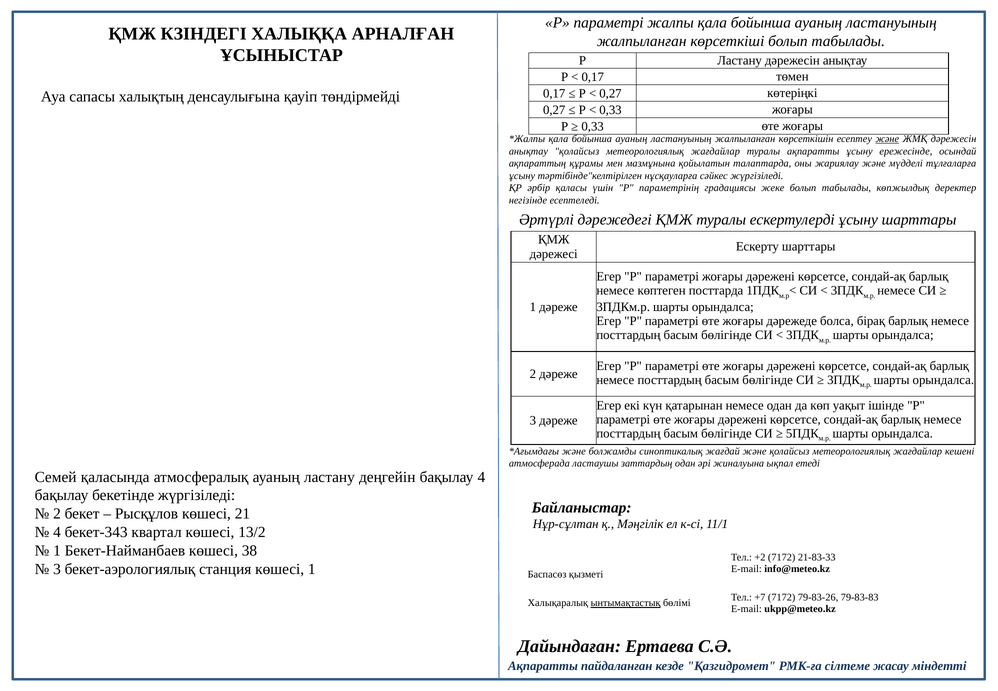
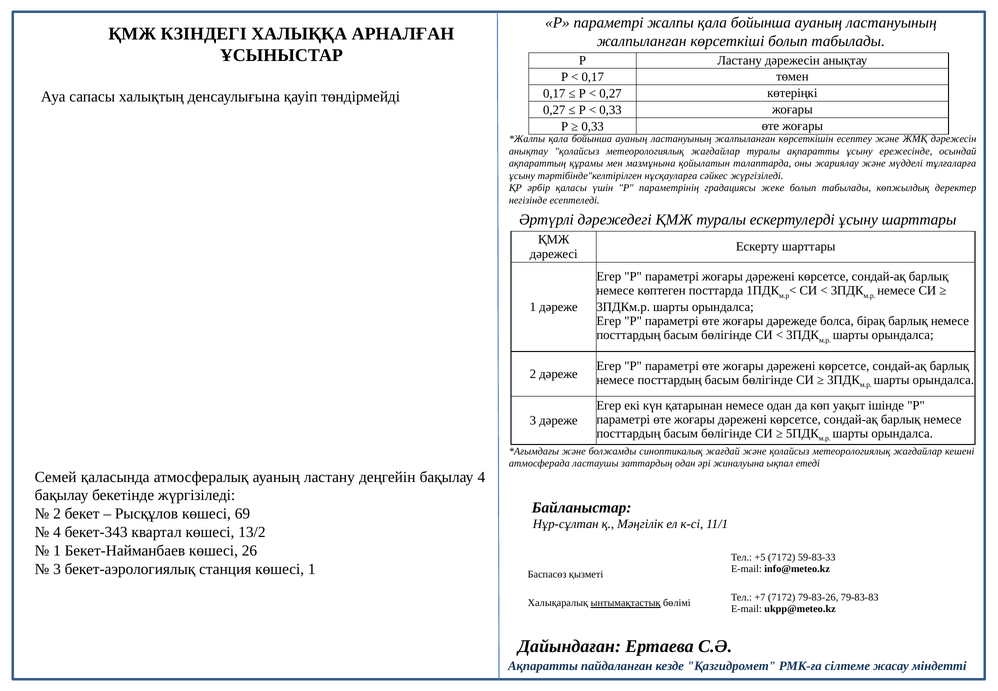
және underline: present -> none (887, 139)
21: 21 -> 69 (242, 514)
38: 38 -> 26 (249, 551)
+2: +2 -> +5 (760, 557)
21-83-33: 21-83-33 -> 59-83-33 (817, 557)
